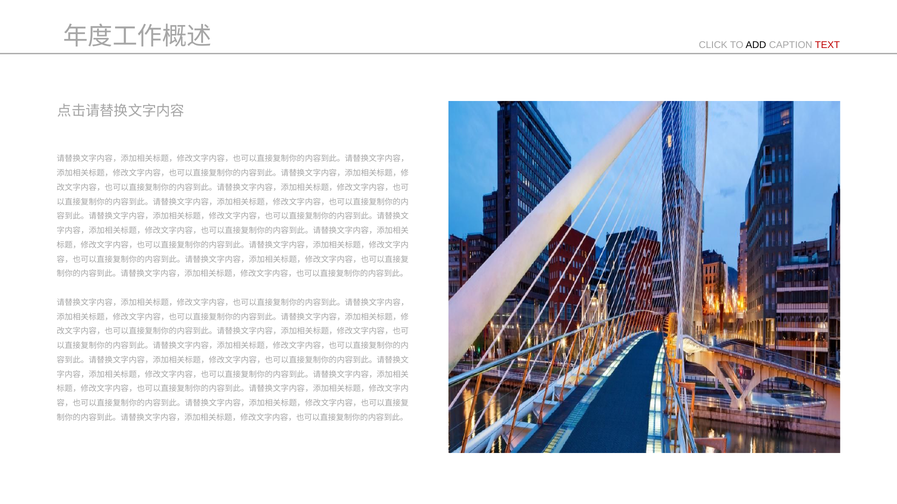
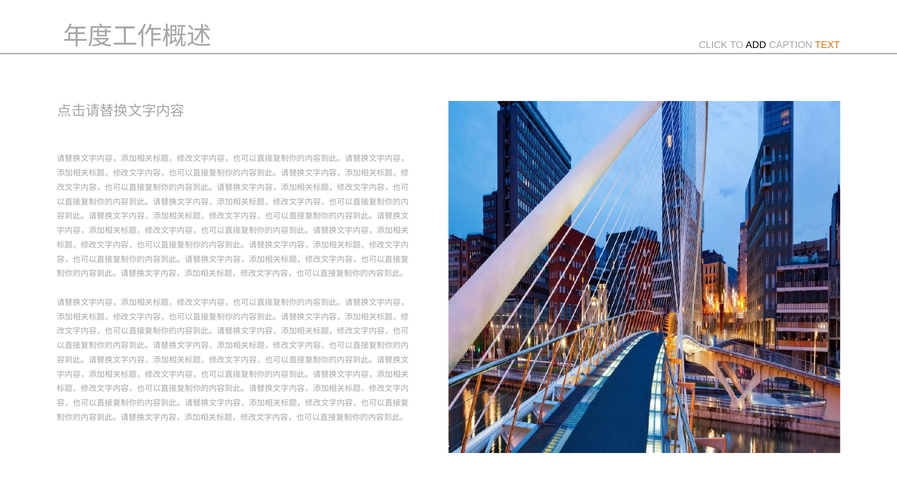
TEXT colour: red -> orange (827, 45)
